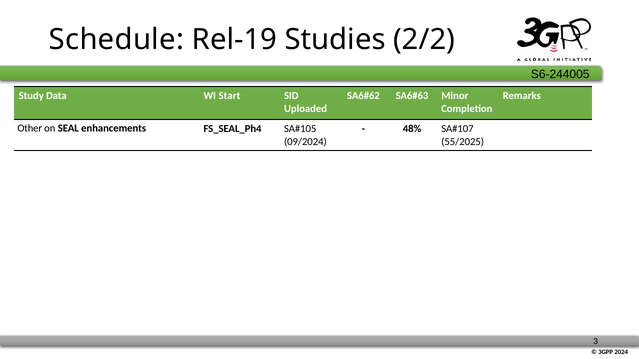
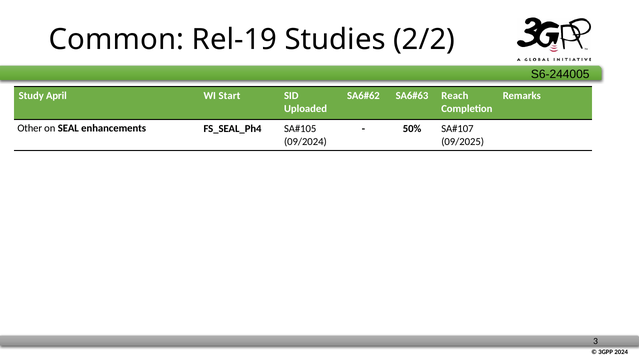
Schedule: Schedule -> Common (116, 39)
Data: Data -> April (56, 96)
Minor: Minor -> Reach (455, 96)
48%: 48% -> 50% (412, 129)
55/2025: 55/2025 -> 09/2025 (463, 142)
